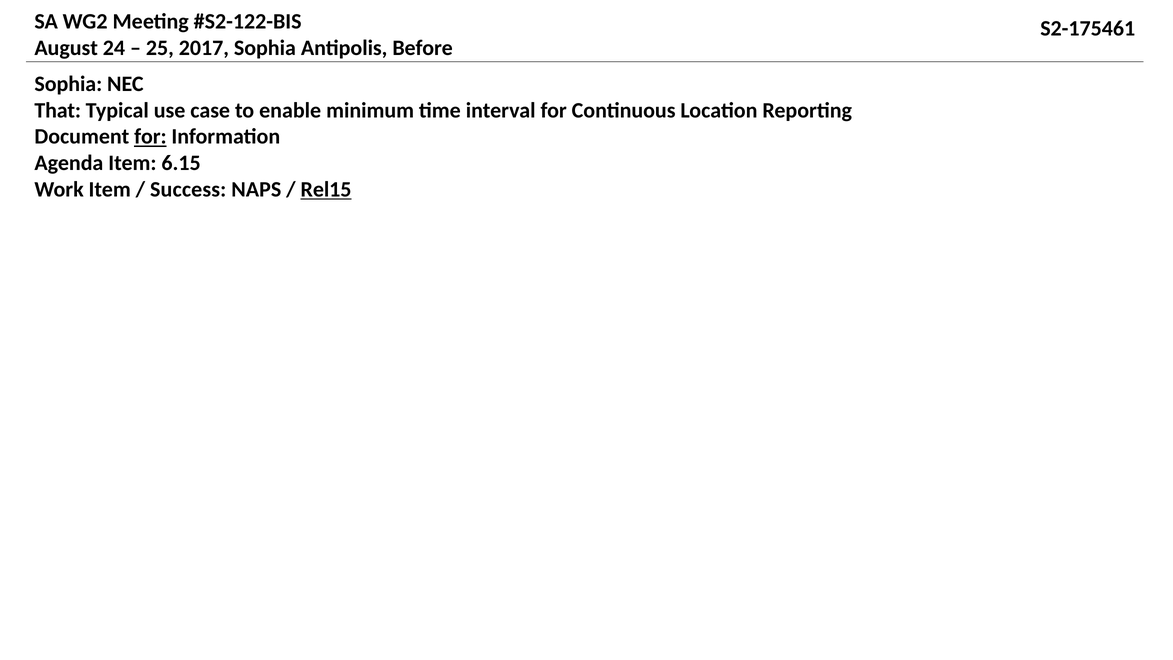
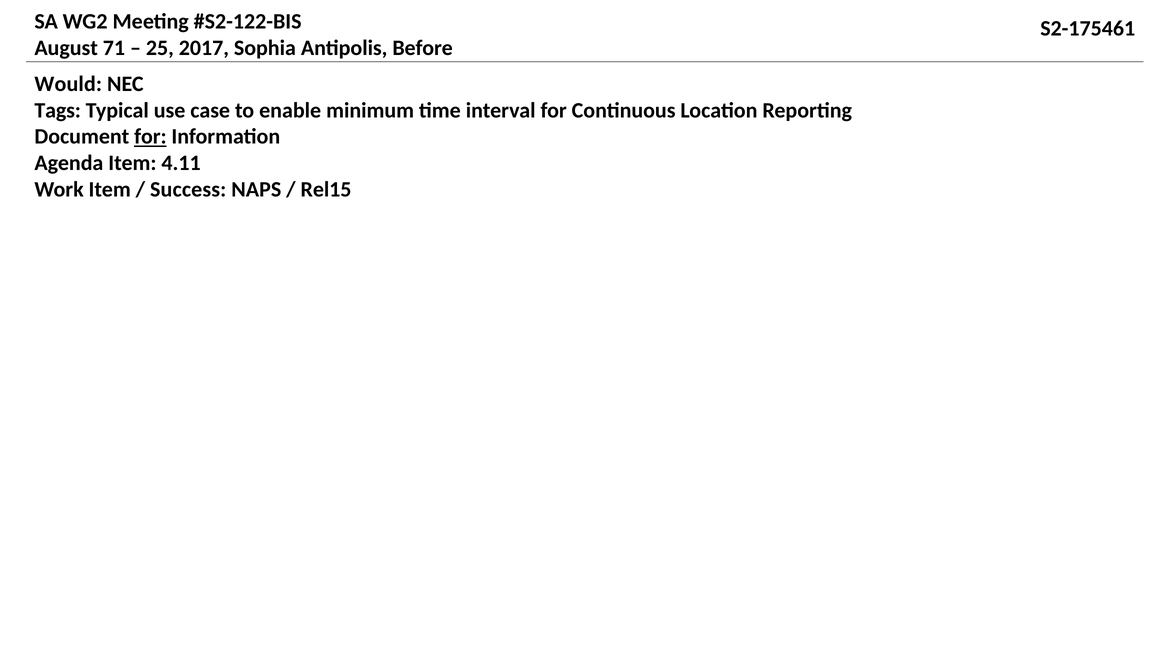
24: 24 -> 71 (114, 48)
Sophia: Sophia -> Would (68, 84)
That: That -> Tags (58, 110)
6.15: 6.15 -> 4.11 (181, 163)
Rel15 underline: present -> none (326, 189)
